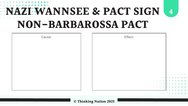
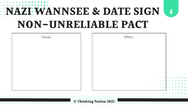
PACT: PACT -> DATE (117, 12)
NON-BARBAROSSA: NON-BARBAROSSA -> NON-UNRELIABLE (68, 25)
